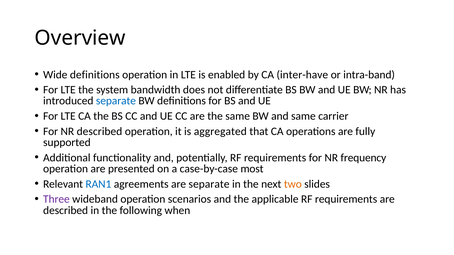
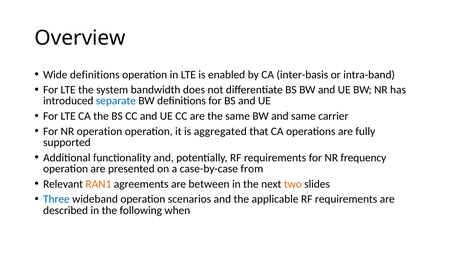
inter-have: inter-have -> inter-basis (302, 75)
NR described: described -> operation (99, 132)
most: most -> from (252, 169)
RAN1 colour: blue -> orange (98, 184)
are separate: separate -> between (209, 184)
Three colour: purple -> blue (56, 200)
